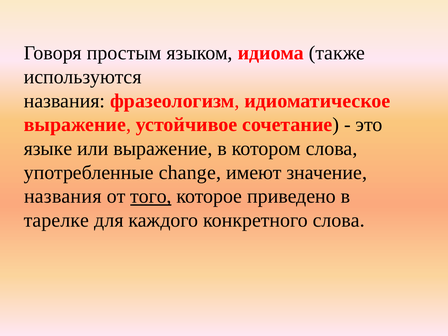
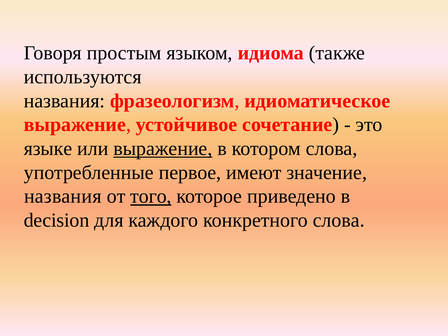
выражение underline: none -> present (163, 149)
change: change -> первое (190, 172)
тарелке: тарелке -> decision (57, 220)
